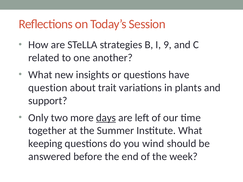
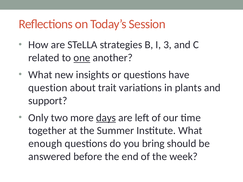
9: 9 -> 3 (168, 45)
one underline: none -> present (82, 58)
keeping: keeping -> enough (45, 144)
wind: wind -> bring (153, 144)
